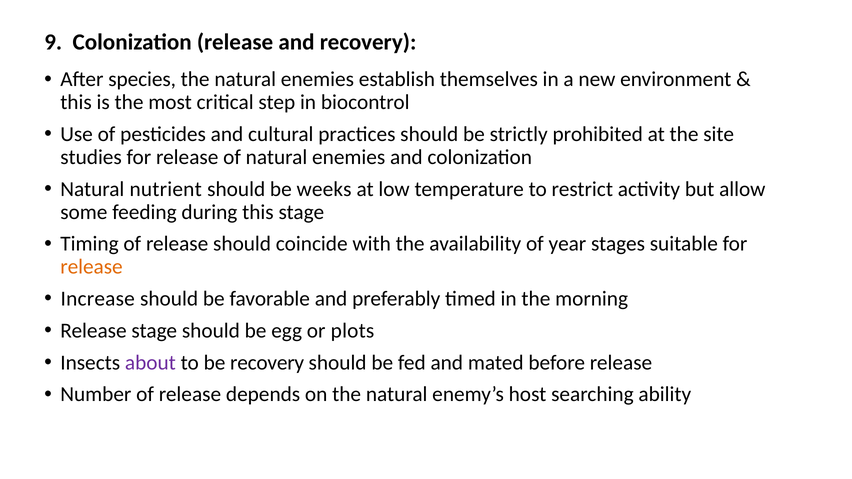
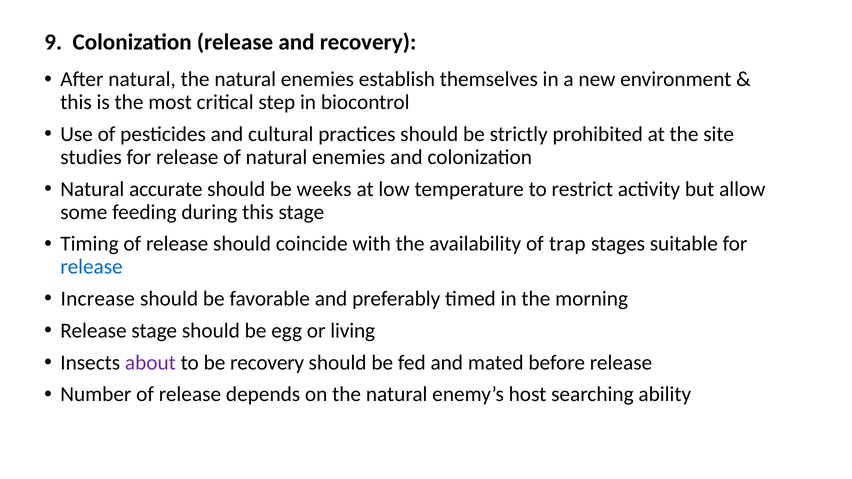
After species: species -> natural (142, 79)
nutrient: nutrient -> accurate (166, 189)
year: year -> trap (567, 244)
release colour: orange -> blue (91, 267)
plots: plots -> living (353, 331)
